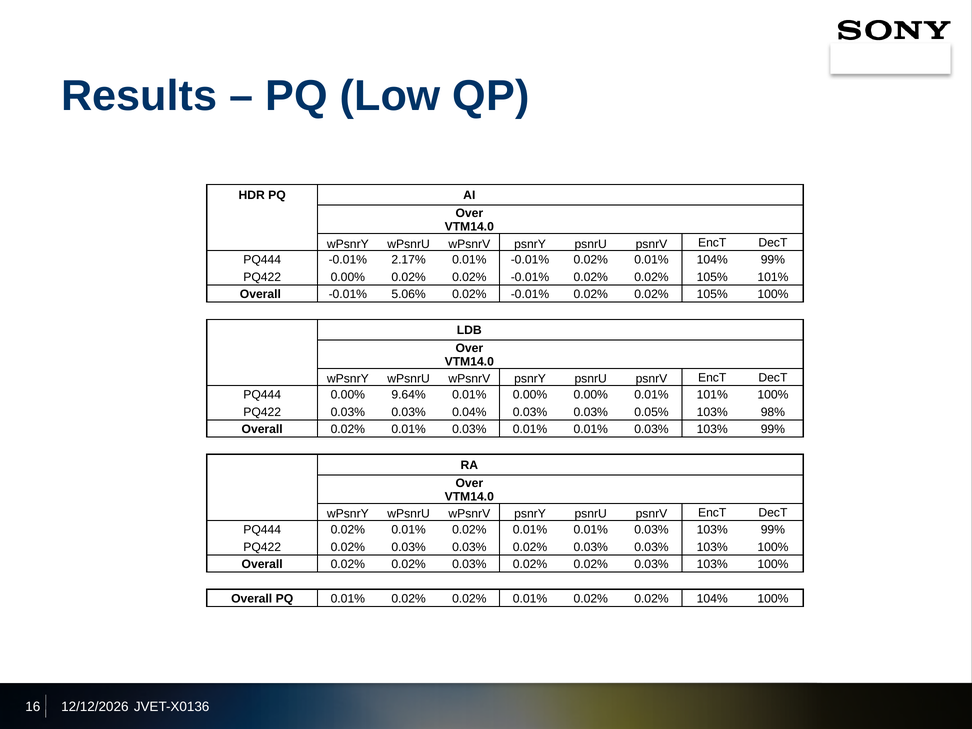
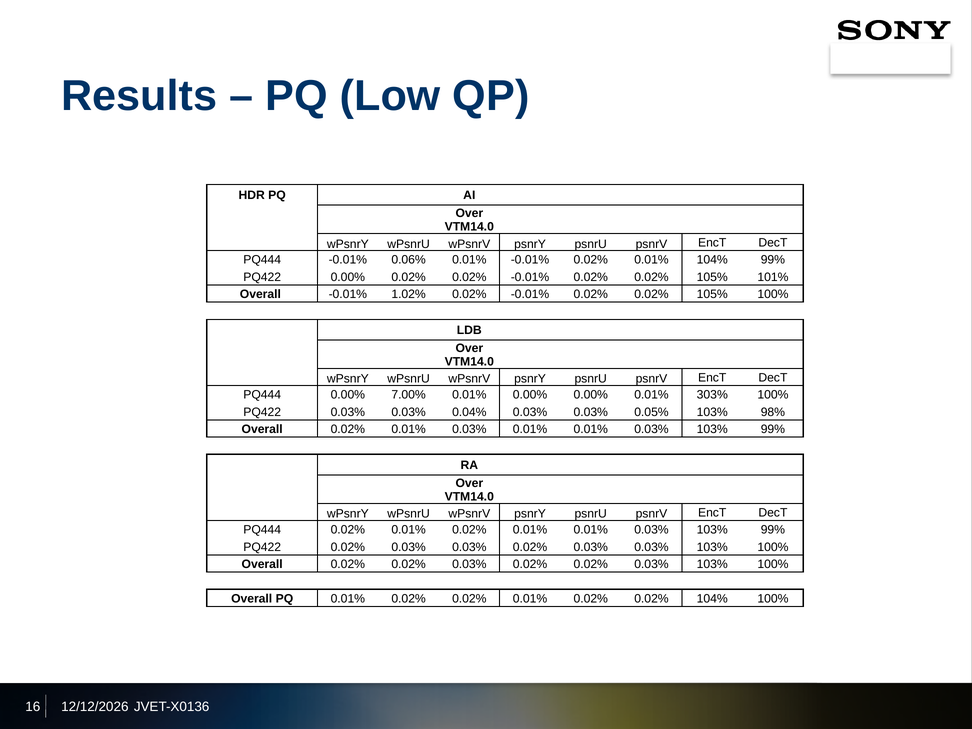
2.17%: 2.17% -> 0.06% (409, 260)
5.06%: 5.06% -> 1.02% (409, 294)
9.64%: 9.64% -> 7.00% (409, 395)
0.01% 101%: 101% -> 303% (712, 395)
